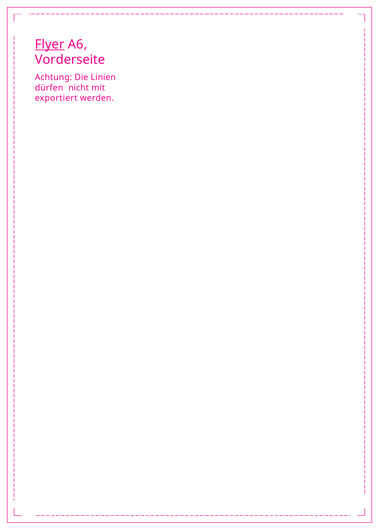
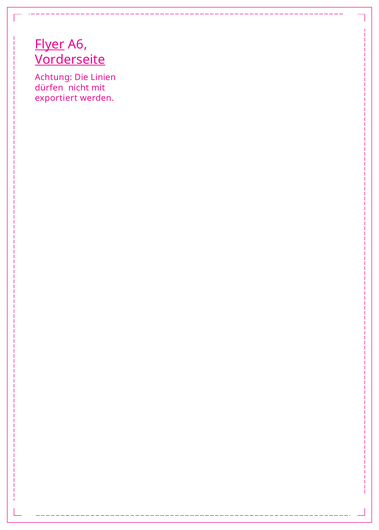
Vorderseite underline: none -> present (70, 60)
